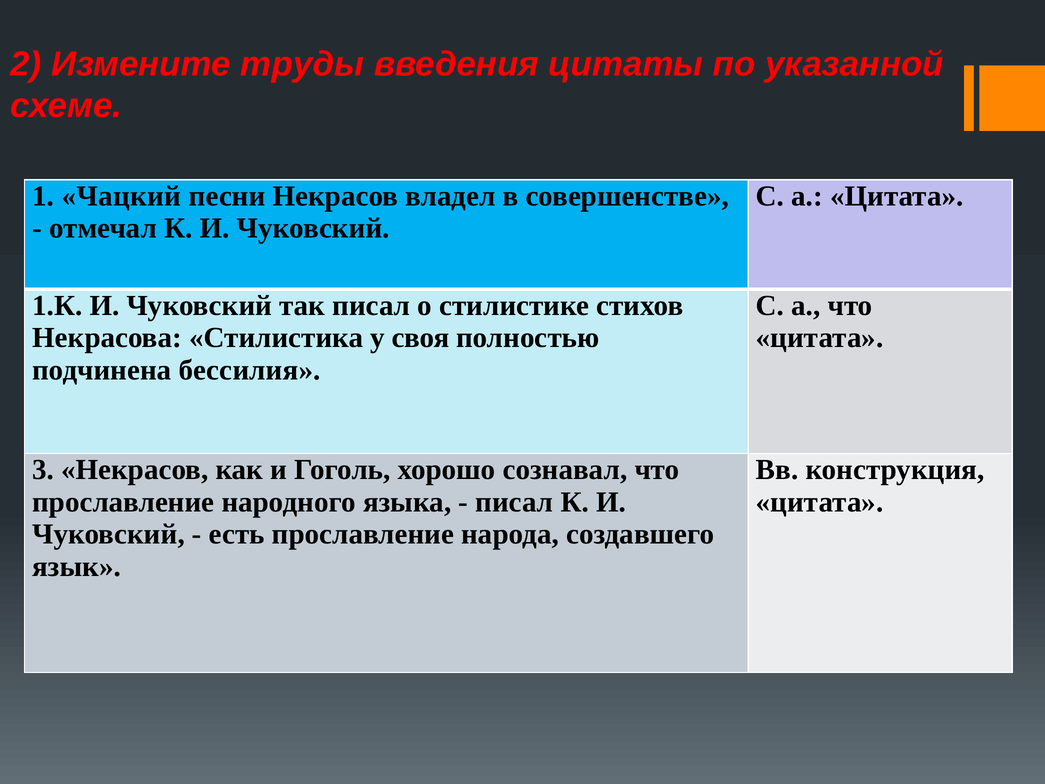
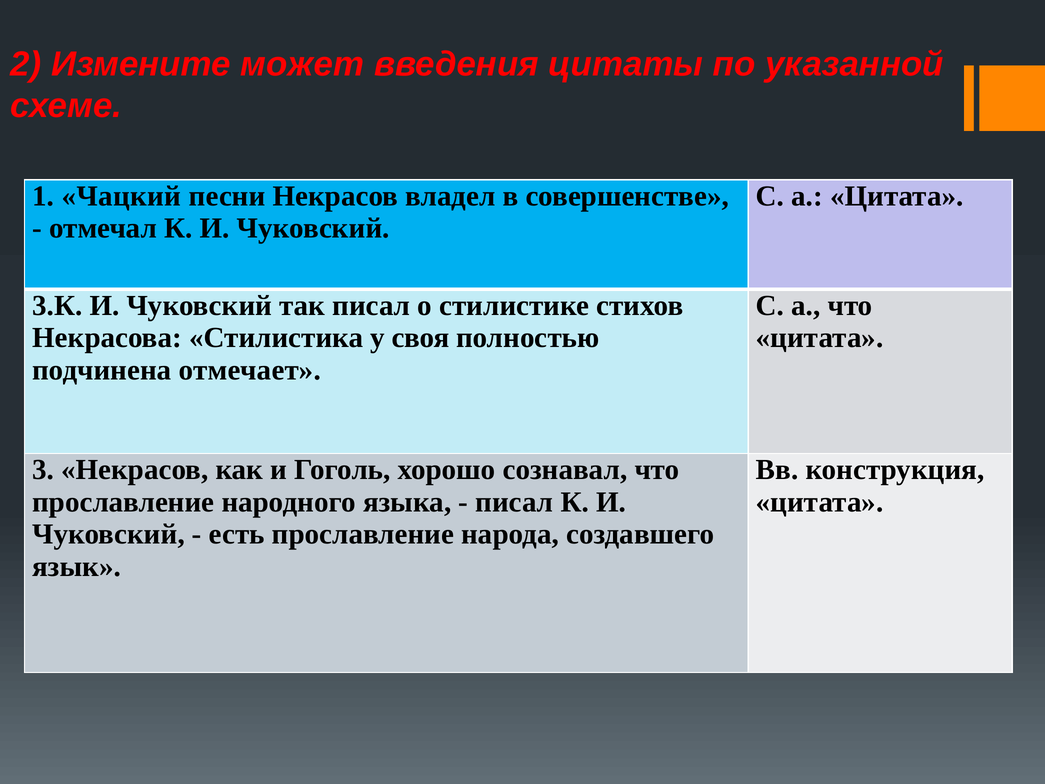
труды: труды -> может (302, 64)
1.К: 1.К -> 3.К (57, 305)
бессилия: бессилия -> отмечает (250, 370)
